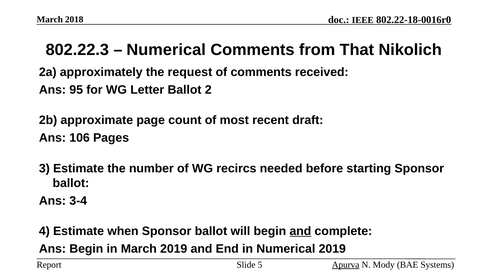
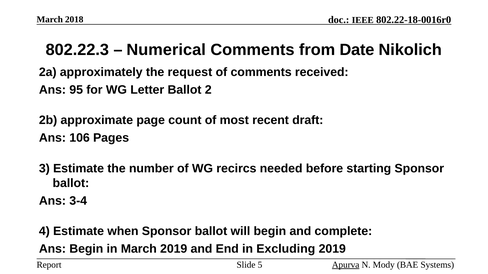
That: That -> Date (357, 50)
and underline: present -> none (300, 232)
in Numerical: Numerical -> Excluding (286, 249)
